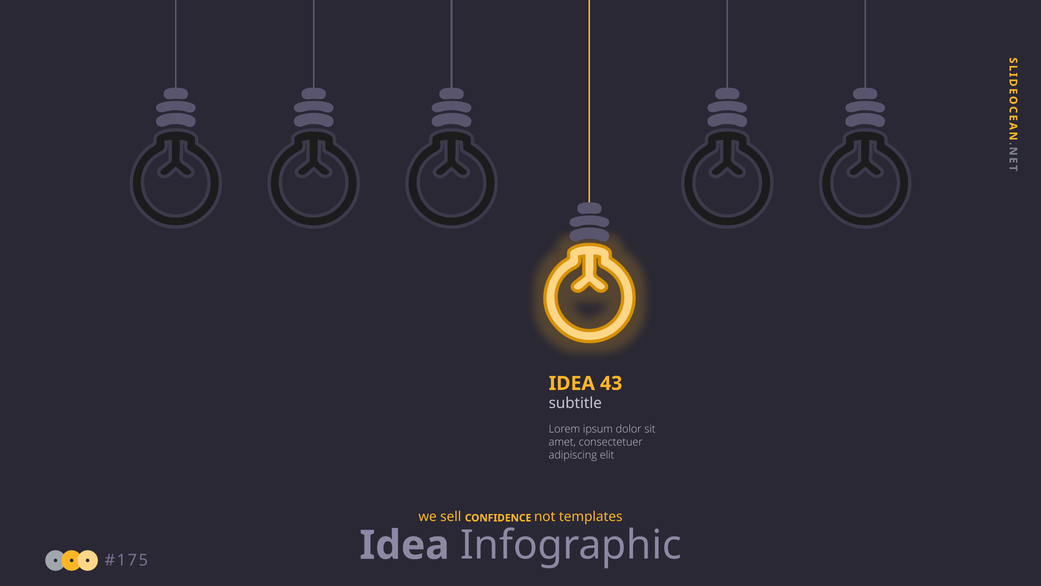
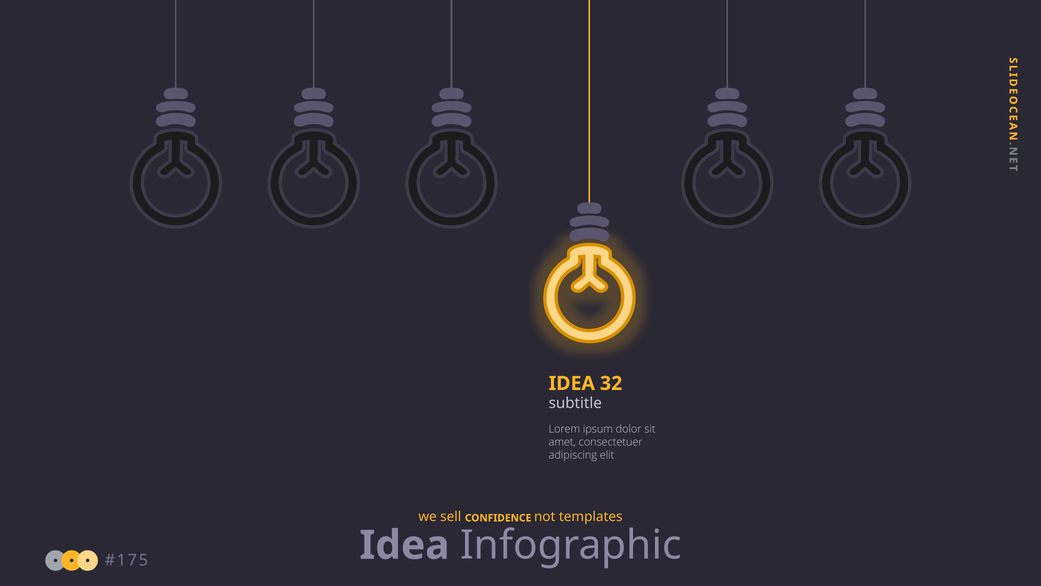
43: 43 -> 32 (611, 383)
